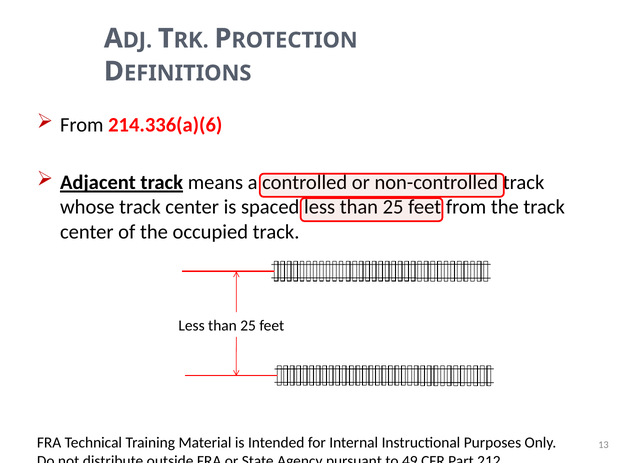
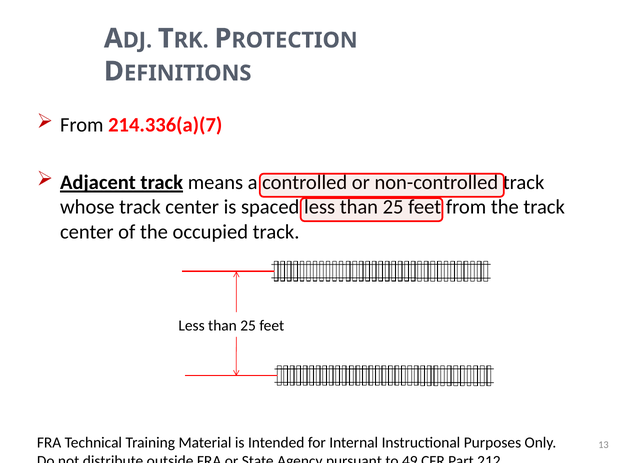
214.336(a)(6: 214.336(a)(6 -> 214.336(a)(7 (165, 125)
